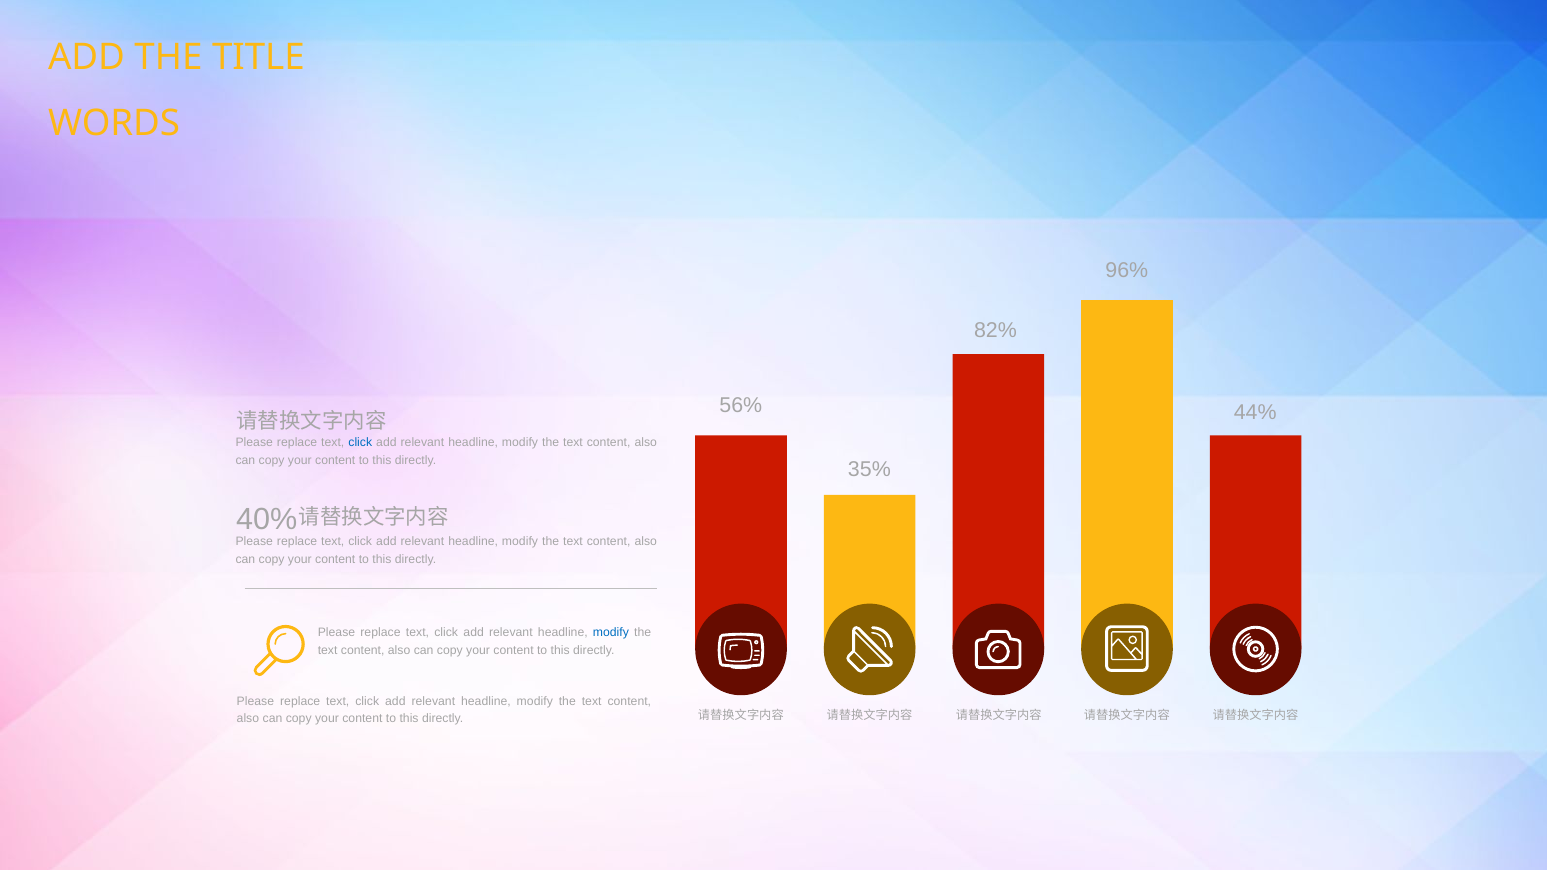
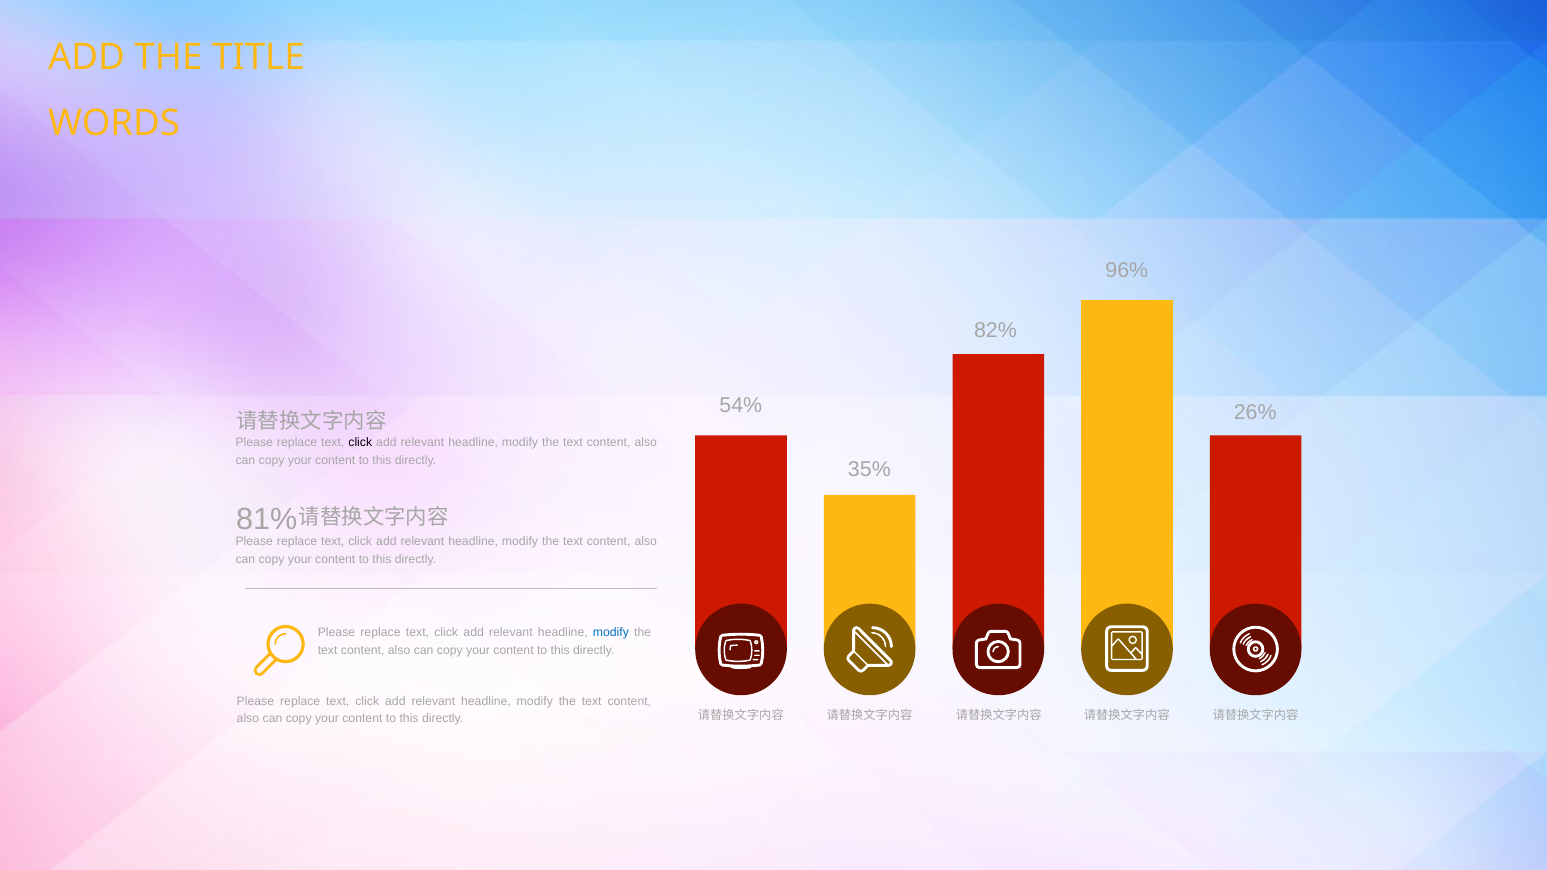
56%: 56% -> 54% (741, 406)
44%: 44% -> 26% (1255, 413)
click colour: blue -> black (360, 443)
40%: 40% -> 81% (267, 519)
